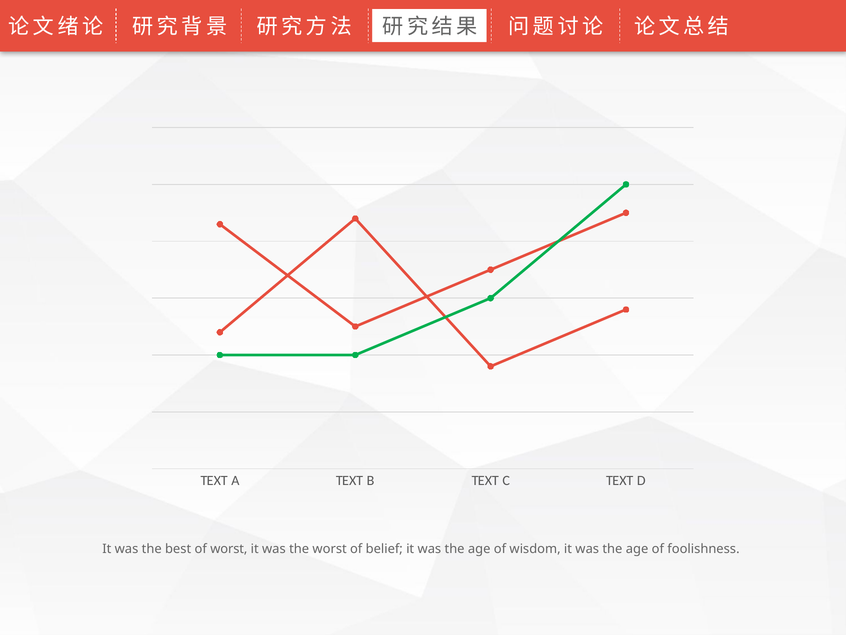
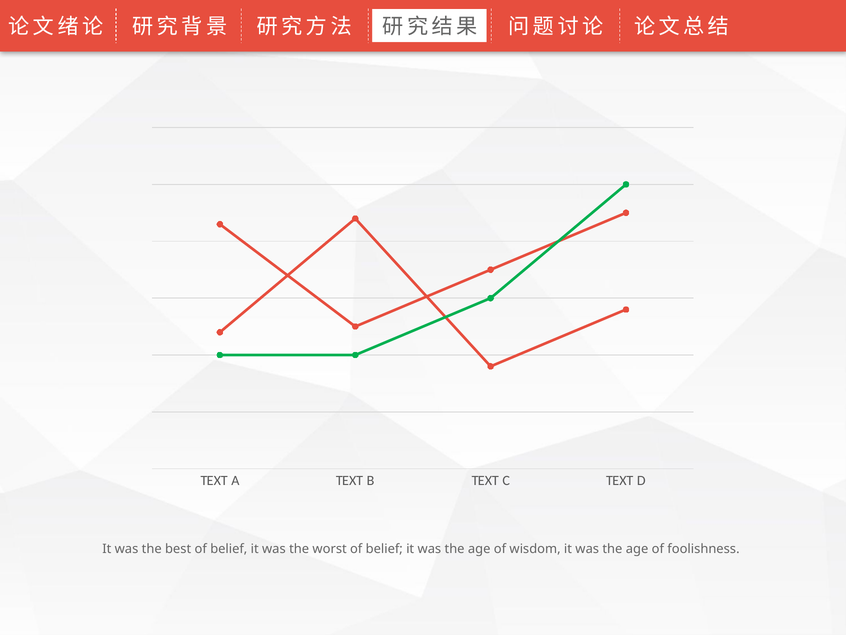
best of worst: worst -> belief (229, 549)
